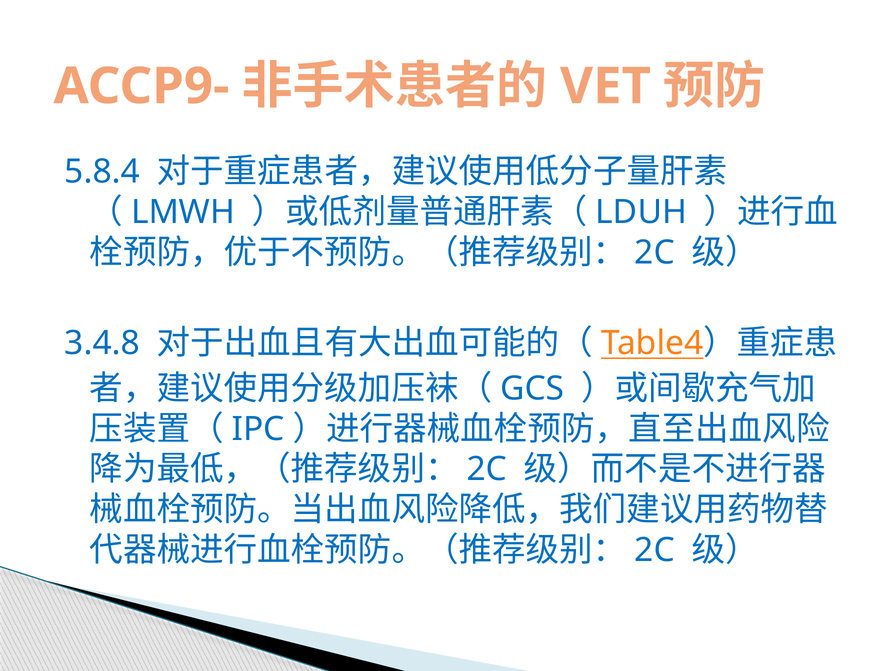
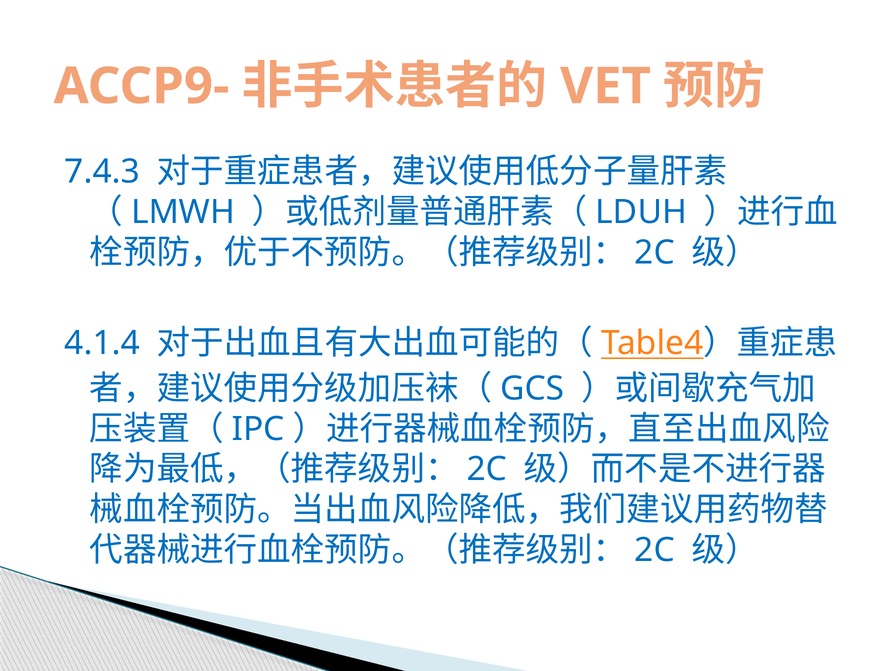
5.8.4: 5.8.4 -> 7.4.3 (102, 172)
3.4.8: 3.4.8 -> 4.1.4 (102, 343)
